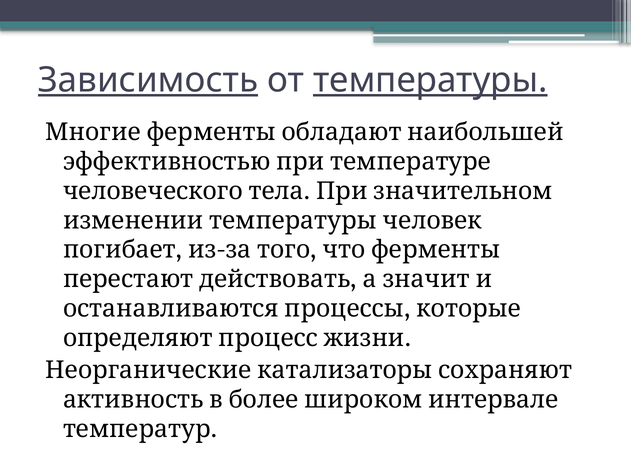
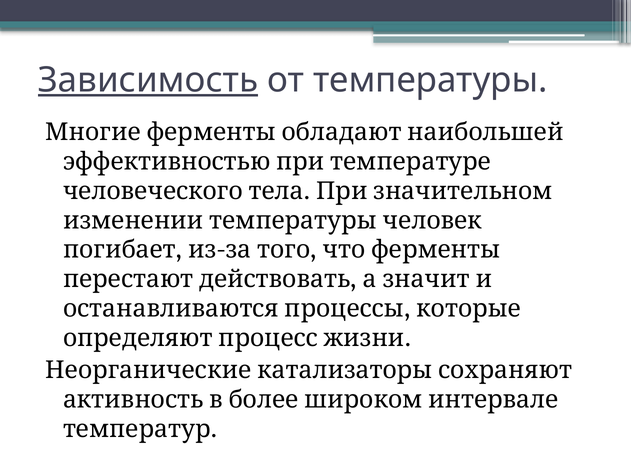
температуры underline: present -> none (430, 80)
